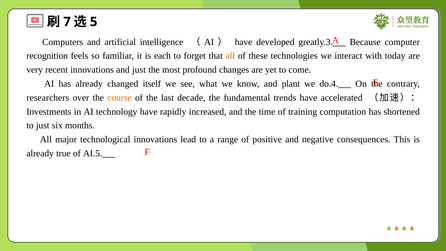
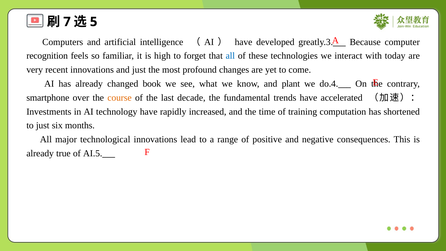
each: each -> high (162, 56)
all colour: orange -> blue (230, 56)
itself: itself -> book (152, 84)
researchers: researchers -> smartphone (48, 98)
